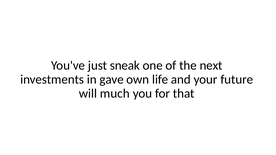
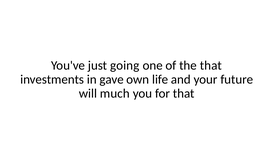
sneak: sneak -> going (125, 66)
the next: next -> that (211, 66)
